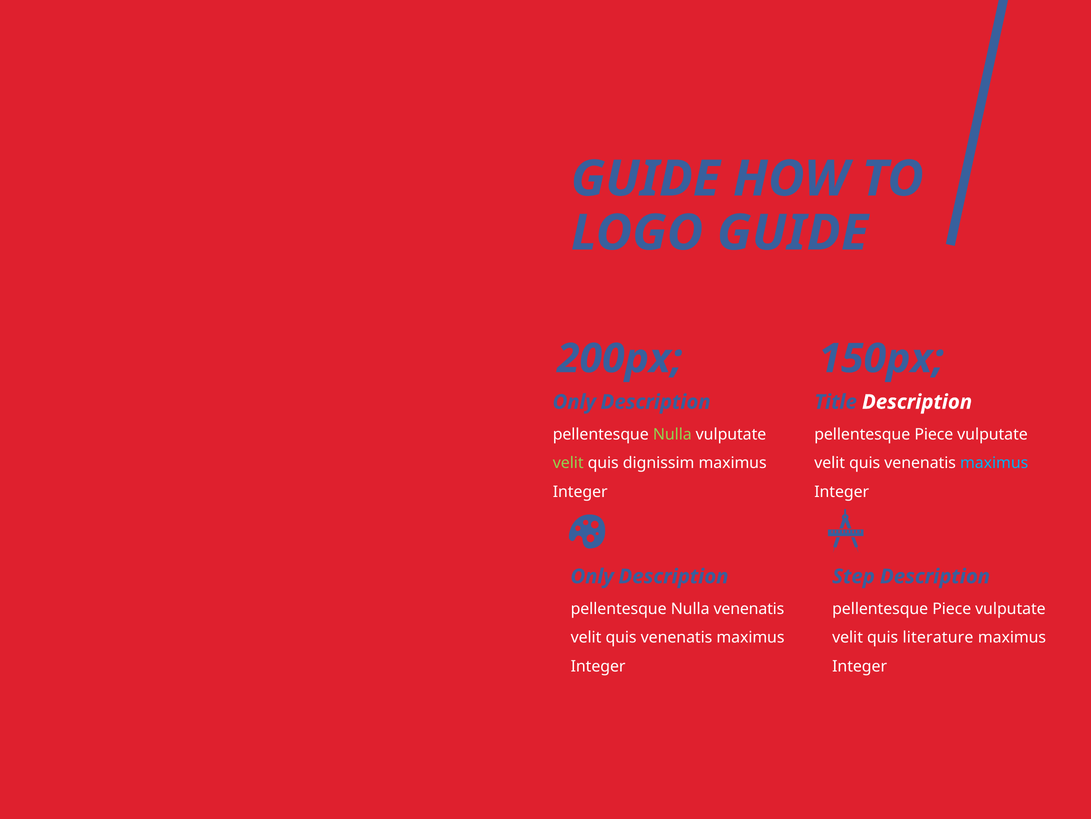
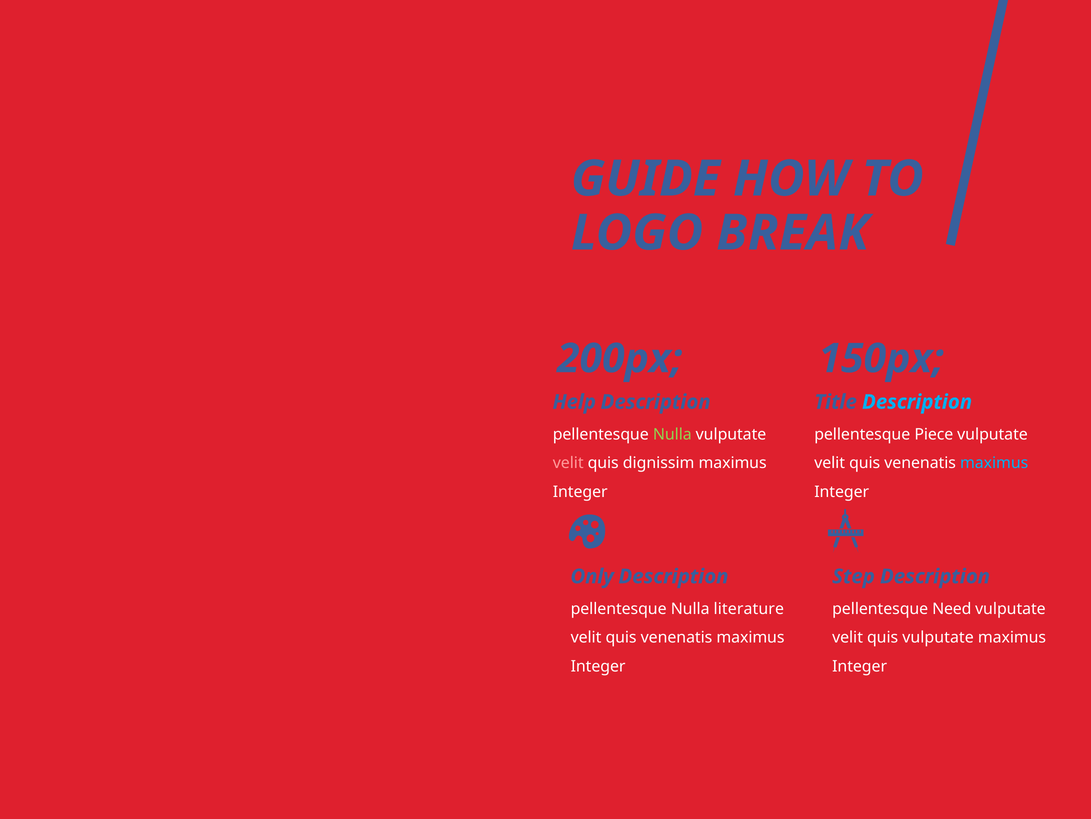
LOGO GUIDE: GUIDE -> BREAK (793, 233)
Only: Only -> Help (574, 402)
Description colour: white -> light blue (917, 402)
velit colour: light green -> pink (568, 463)
Nulla venenatis: venenatis -> literature (749, 609)
Piece: Piece -> Need (952, 609)
quis literature: literature -> vulputate (938, 637)
